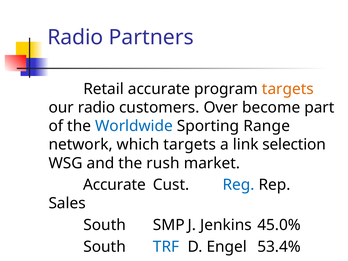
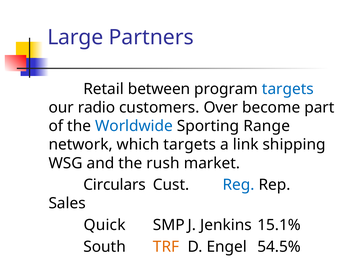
Radio: Radio -> Large (75, 37)
Retail accurate: accurate -> between (159, 89)
targets colour: orange -> blue (288, 89)
selection: selection -> shipping (294, 145)
Accurate: Accurate -> Circulars (114, 185)
South: South -> Quick (105, 225)
45.0%: 45.0% -> 15.1% (279, 225)
TRF colour: blue -> orange (166, 247)
53.4%: 53.4% -> 54.5% (279, 247)
